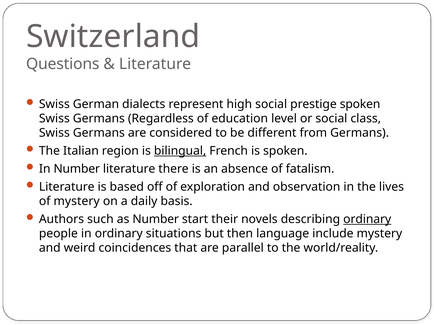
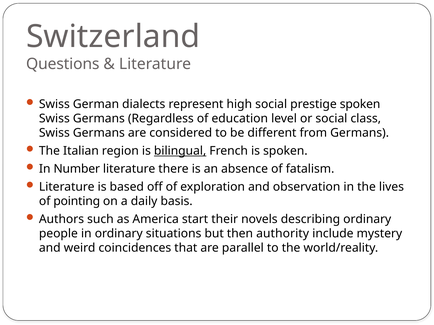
of mystery: mystery -> pointing (77, 202)
as Number: Number -> America (156, 219)
ordinary underline: present -> none (367, 219)
language: language -> authority (283, 234)
